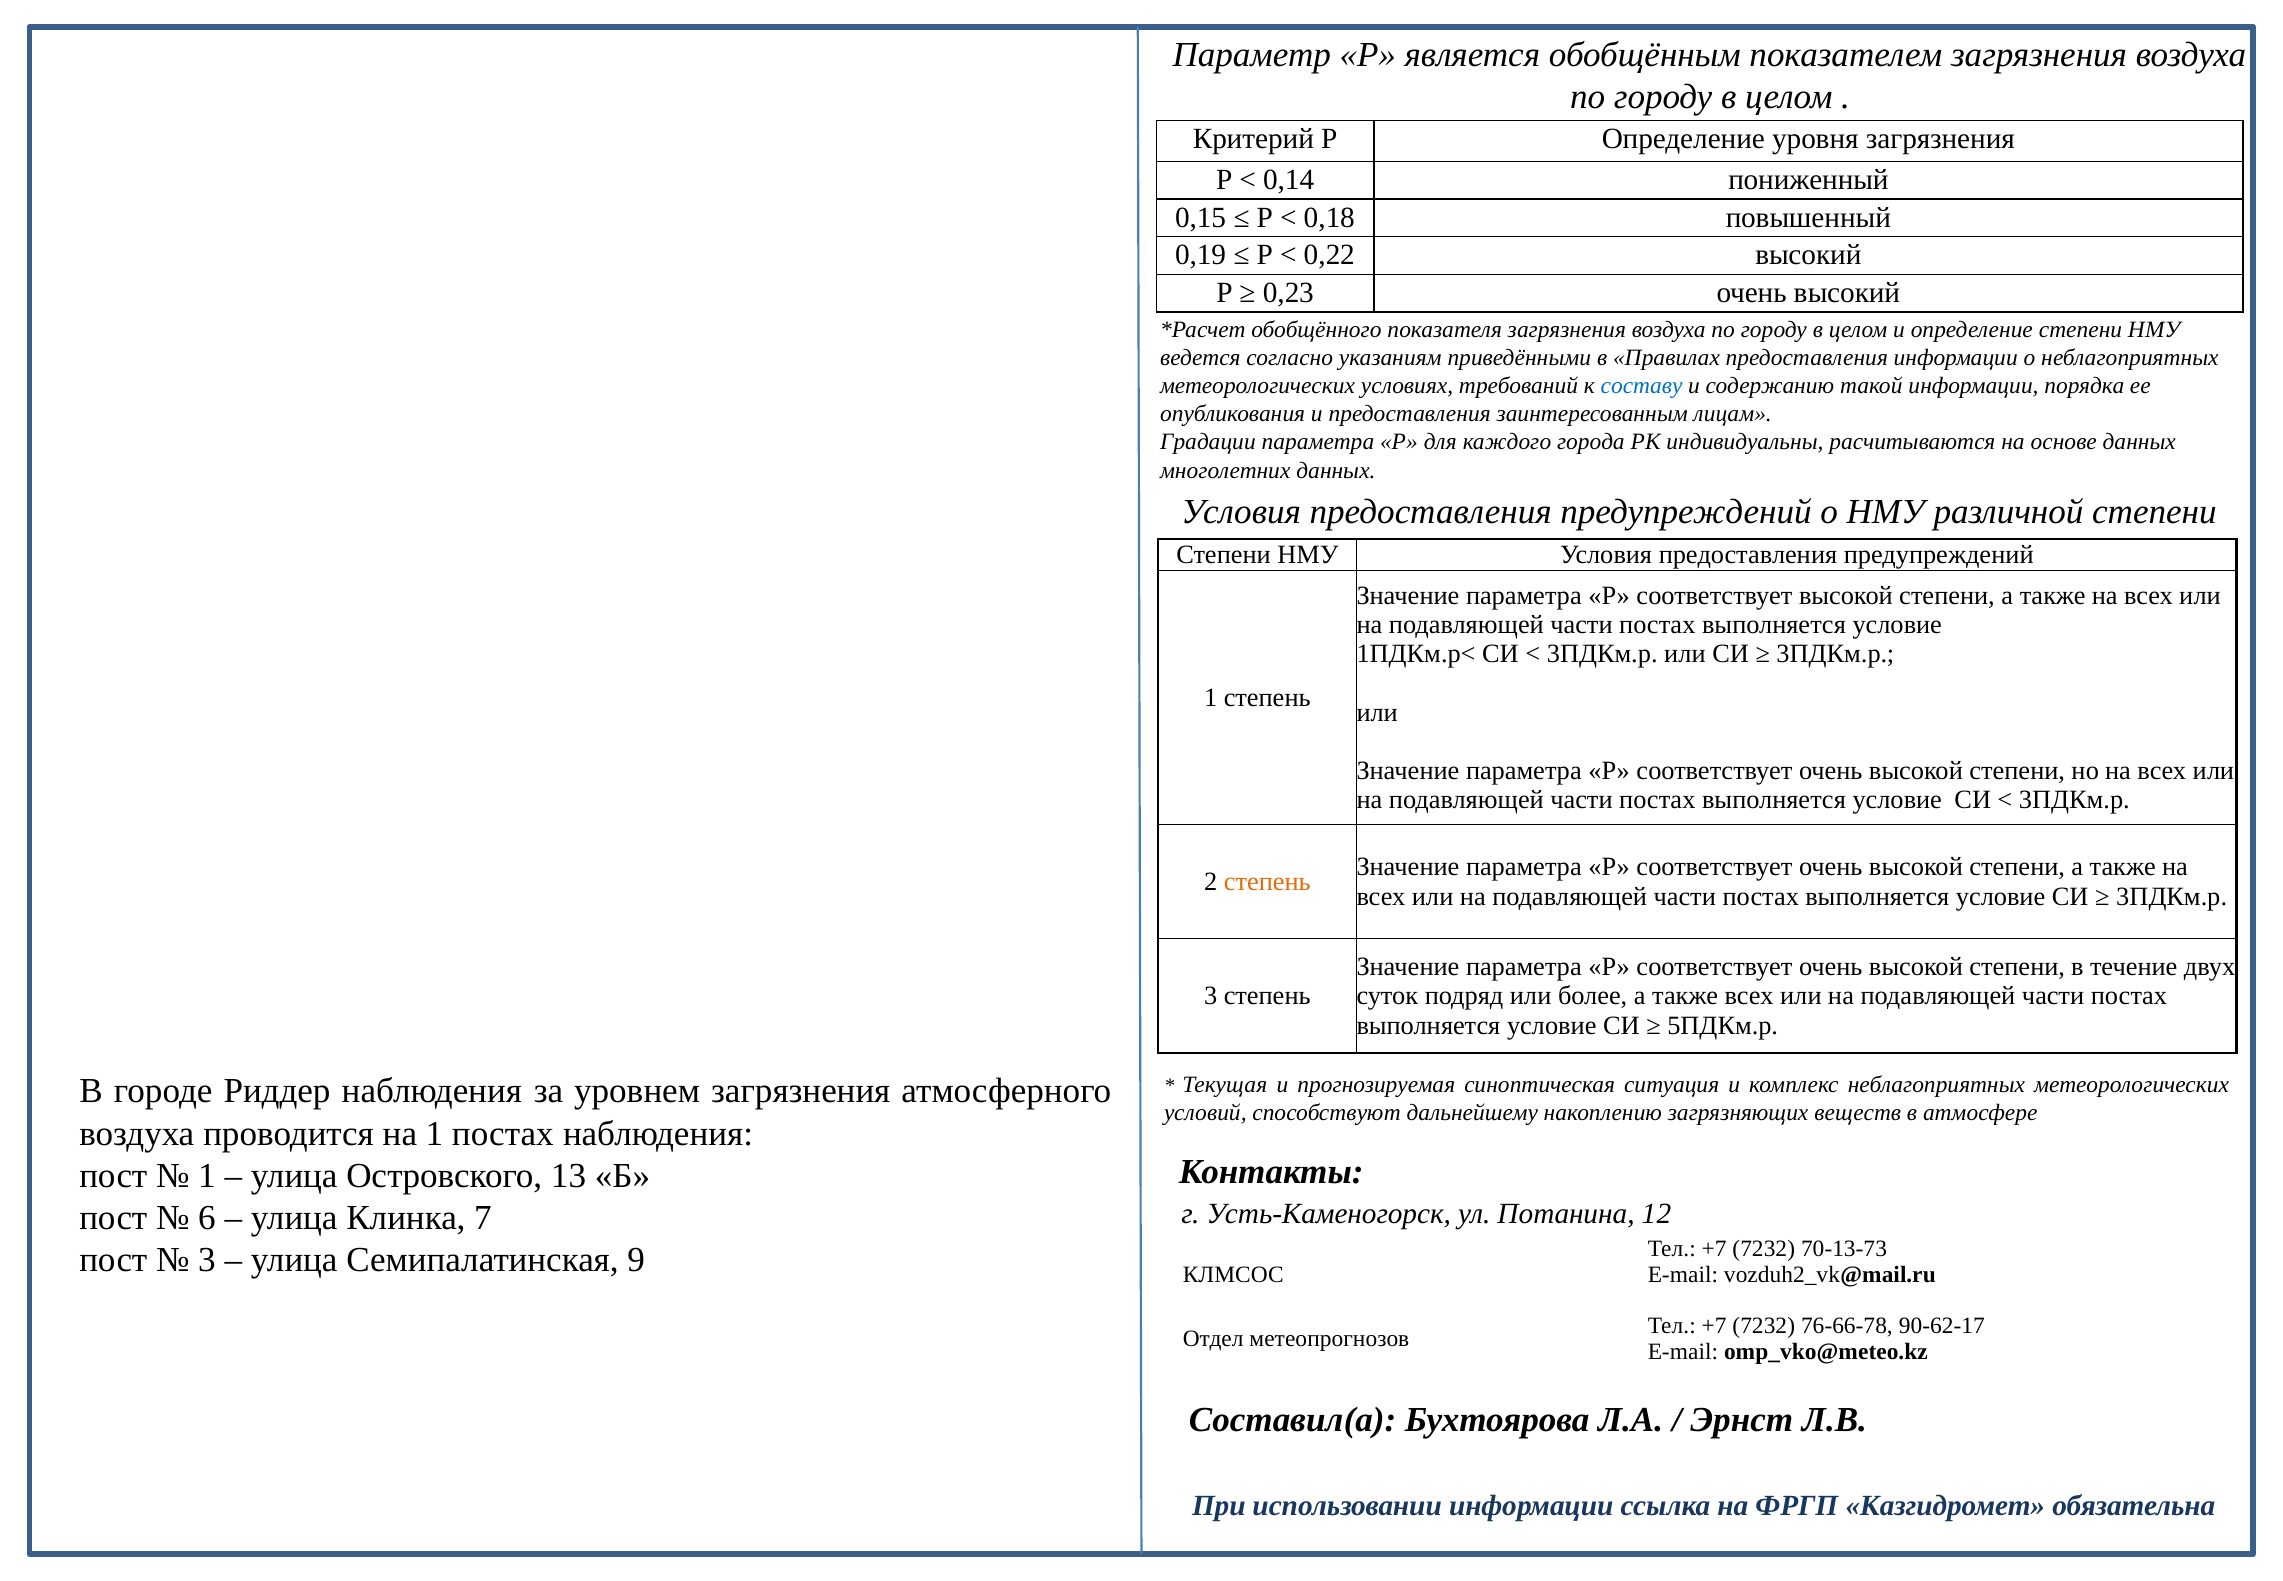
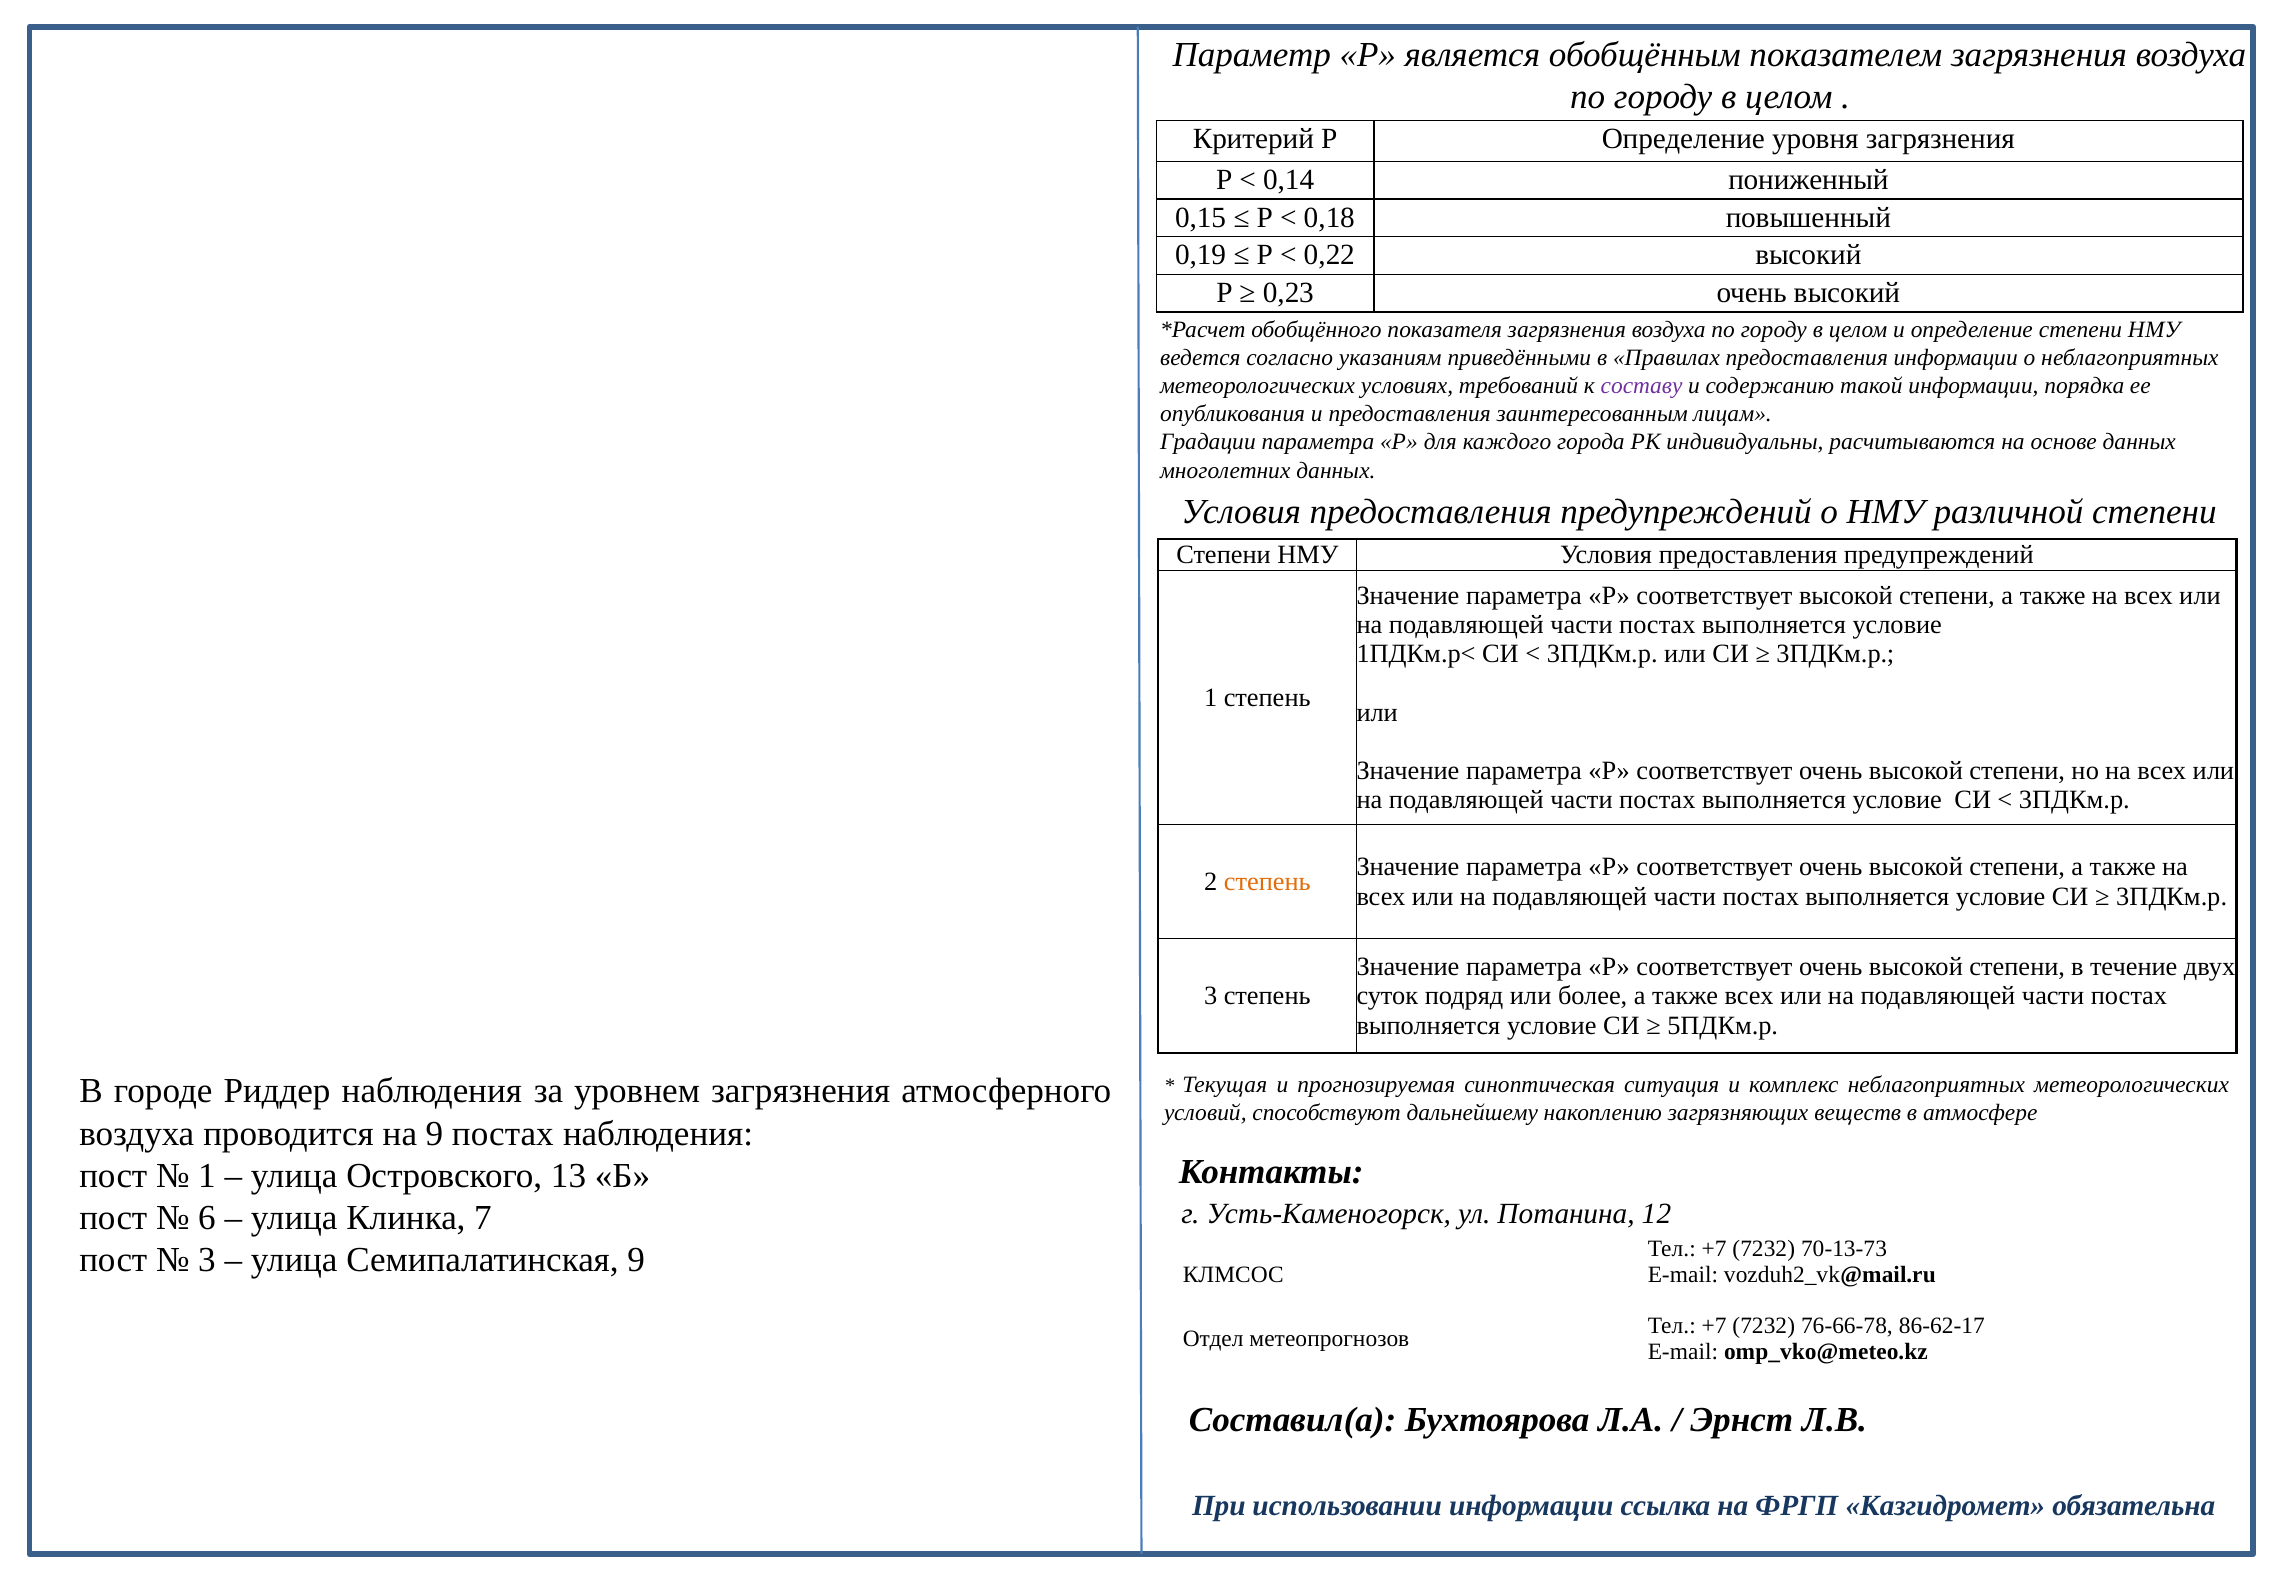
составу colour: blue -> purple (1642, 386)
на 1: 1 -> 9 (434, 1133)
90-62-17: 90-62-17 -> 86-62-17 (1942, 1325)
